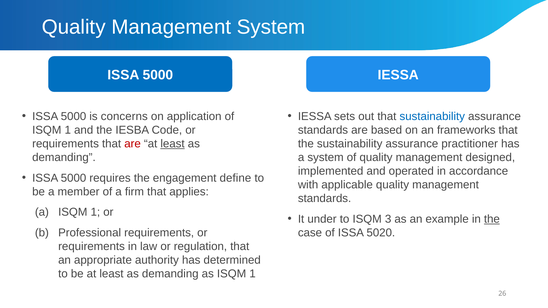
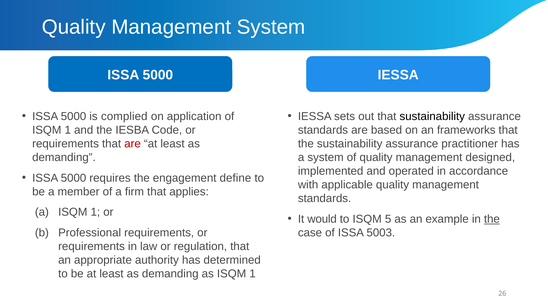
concerns: concerns -> complied (124, 116)
sustainability colour: blue -> black (432, 116)
least underline: present -> none (173, 144)
under: under -> would (322, 219)
3: 3 -> 5 (388, 219)
5020: 5020 -> 5003 (381, 233)
